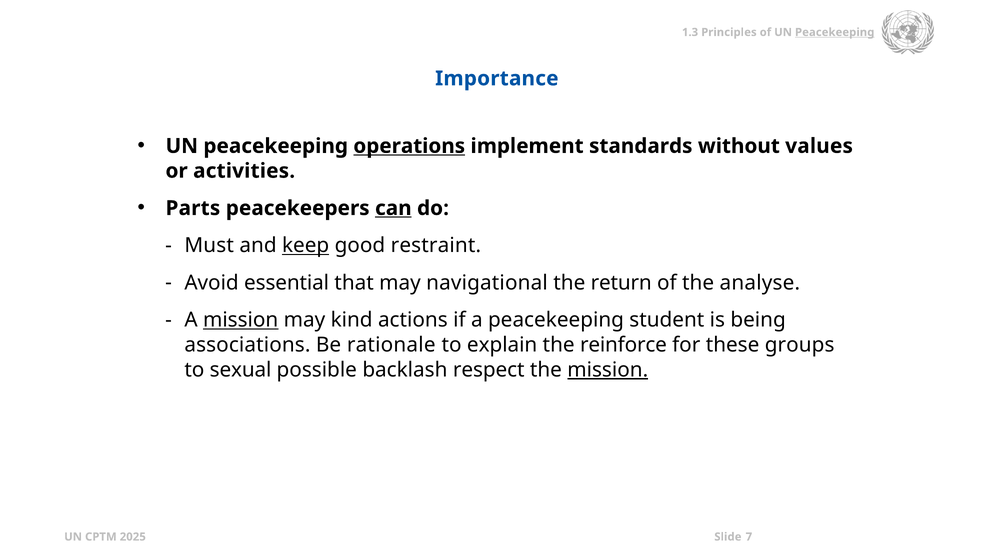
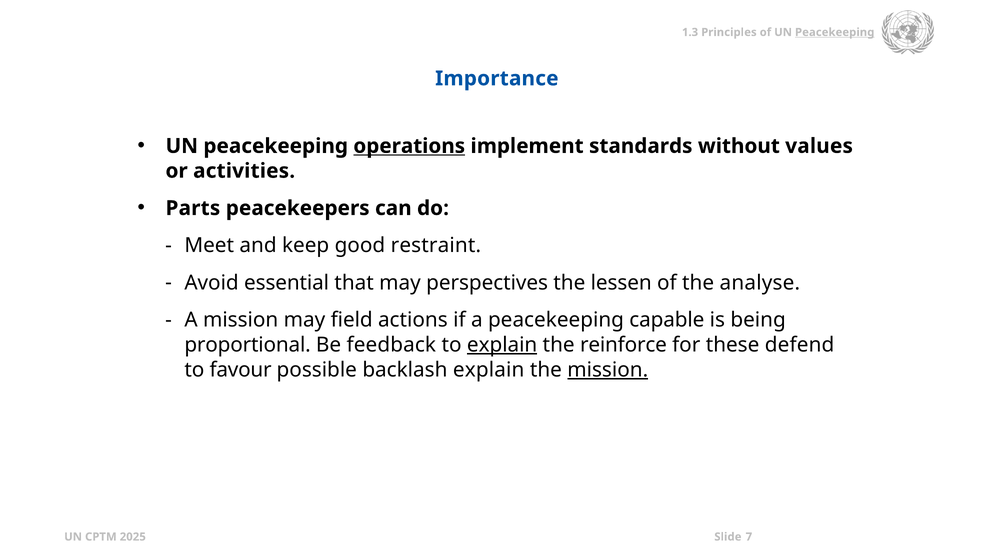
can underline: present -> none (393, 208)
Must: Must -> Meet (209, 246)
keep underline: present -> none (306, 246)
navigational: navigational -> perspectives (487, 283)
return: return -> lessen (621, 283)
mission underline: present -> none (241, 320)
kind: kind -> field (352, 320)
student: student -> capable (667, 320)
associations: associations -> proportional (248, 345)
rationale: rationale -> feedback (391, 345)
explain underline: none -> present (502, 345)
groups: groups -> defend (800, 345)
sexual: sexual -> favour (241, 370)
backlash respect: respect -> explain (489, 370)
